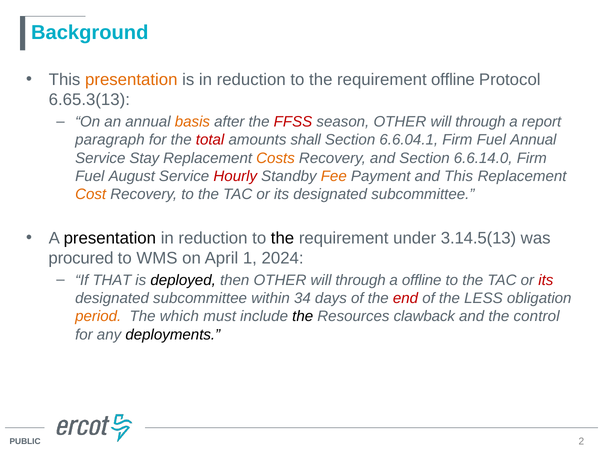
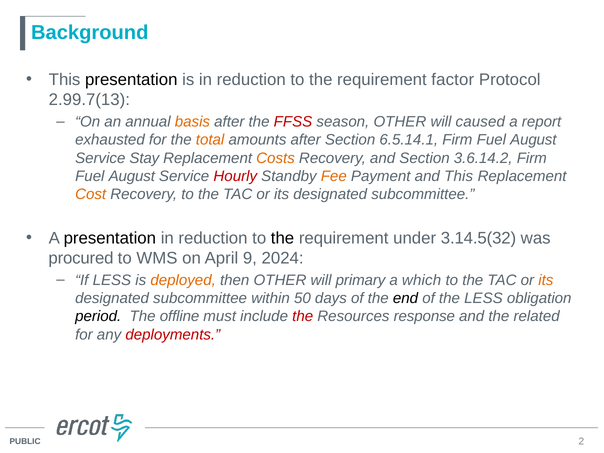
presentation colour: orange -> black (131, 80)
requirement offline: offline -> factor (453, 80)
6.65.3(13: 6.65.3(13 -> 2.99.7(13 (89, 100)
through: through -> caused (480, 122)
paragraph: paragraph -> exhausted (110, 140)
total colour: red -> orange (210, 140)
amounts shall: shall -> after (306, 140)
6.6.04.1: 6.6.04.1 -> 6.5.14.1 (409, 140)
Annual: Annual -> August (533, 140)
6.6.14.0: 6.6.14.0 -> 3.6.14.2 (483, 158)
3.14.5(13: 3.14.5(13 -> 3.14.5(32 (478, 238)
1: 1 -> 9 (250, 258)
If THAT: THAT -> LESS (112, 280)
deployed colour: black -> orange (183, 280)
through: through -> primary (361, 280)
a offline: offline -> which (422, 280)
its colour: red -> orange (546, 280)
34: 34 -> 50 (302, 298)
end colour: red -> black (406, 298)
period colour: orange -> black (98, 316)
which: which -> offline (180, 316)
the colour: black -> red (303, 316)
clawback: clawback -> response (424, 316)
control: control -> related (537, 316)
deployments colour: black -> red (173, 335)
